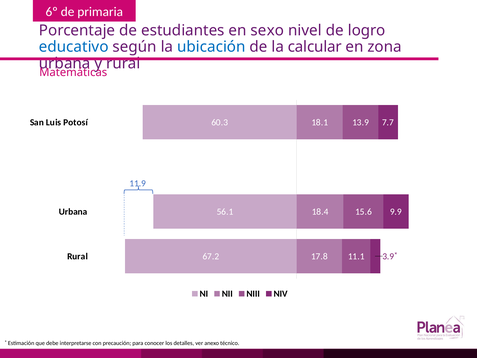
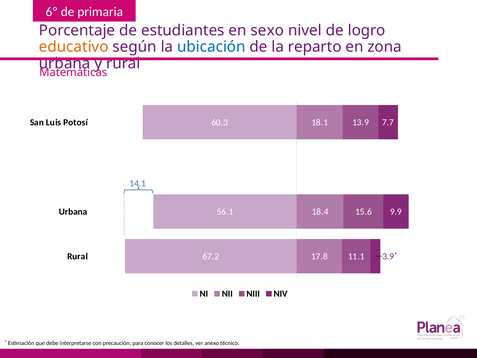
educativo colour: blue -> orange (74, 47)
calcular: calcular -> reparto (315, 47)
11.9: 11.9 -> 14.1 (138, 183)
